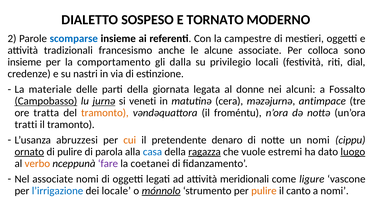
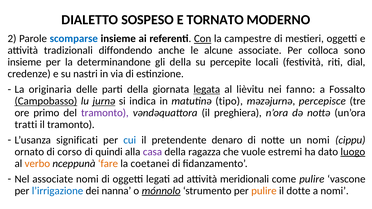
Con underline: none -> present (203, 39)
francesismo: francesismo -> diffondendo (126, 50)
comportamento: comportamento -> determinandone (114, 62)
gli dalla: dalla -> della (180, 62)
privilegio: privilegio -> percepite (231, 62)
materiale: materiale -> originaria (50, 89)
legata underline: none -> present (207, 89)
donne: donne -> lièvitu (250, 89)
alcuni: alcuni -> fanno (301, 89)
veneti: veneti -> indica (143, 101)
cera: cera -> tipo (229, 101)
antimpace: antimpace -> percepisce (322, 101)
tratta: tratta -> primo (46, 113)
tramonto colour: orange -> purple (105, 113)
froméntu: froméntu -> preghiera (238, 113)
abruzzesi: abruzzesi -> significati (77, 140)
cui colour: orange -> blue (130, 140)
ornato underline: present -> none (29, 152)
di pulire: pulire -> corso (70, 152)
parola: parola -> quindi (109, 152)
casa colour: blue -> purple (152, 152)
ragazza underline: present -> none (205, 152)
fare colour: purple -> orange (108, 164)
come ligure: ligure -> pulire (312, 179)
locale: locale -> nanna (116, 191)
canto: canto -> dotte (298, 191)
